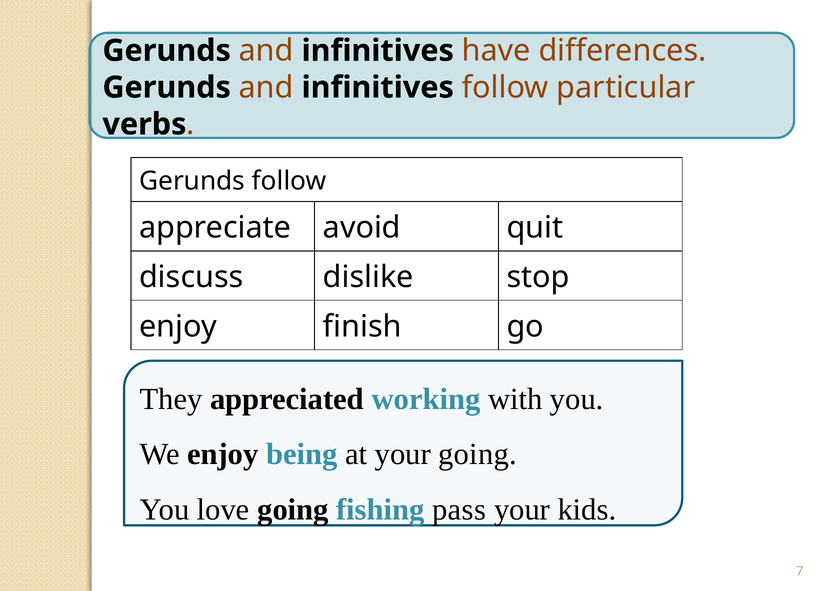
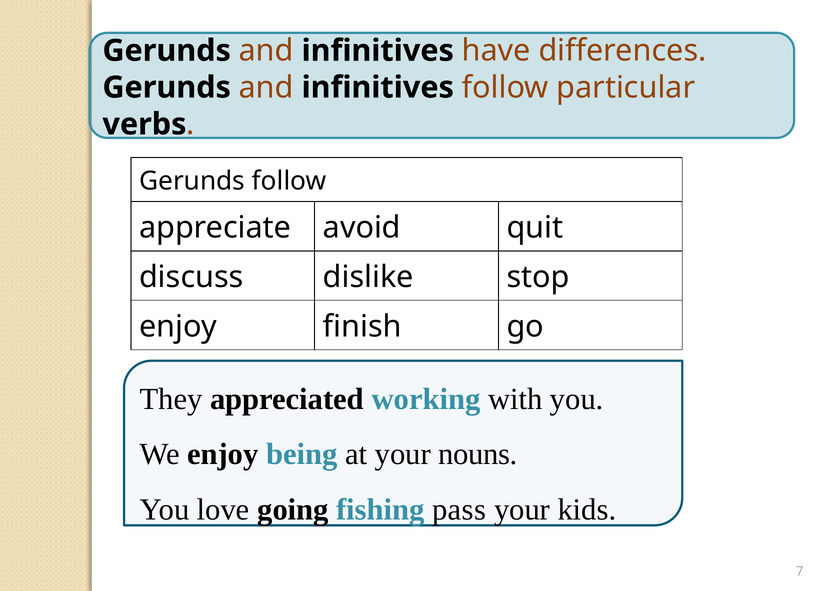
your going: going -> nouns (478, 454)
